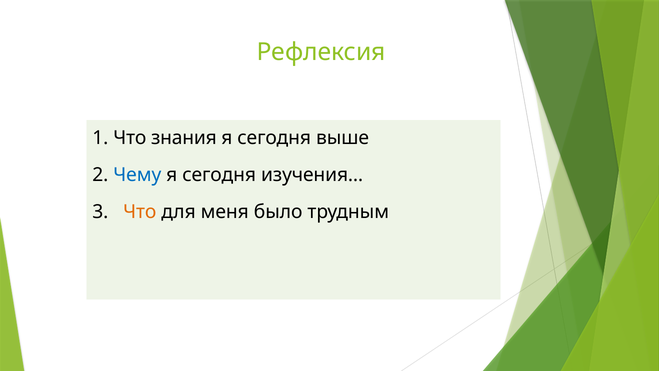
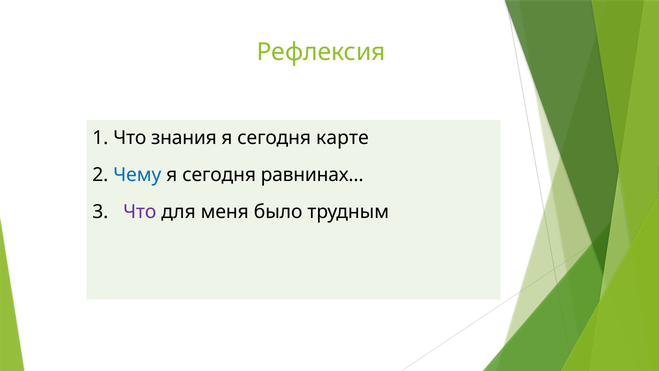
выше: выше -> карте (342, 138)
изучения…: изучения… -> равнинах… (312, 175)
Что colour: orange -> purple (140, 212)
